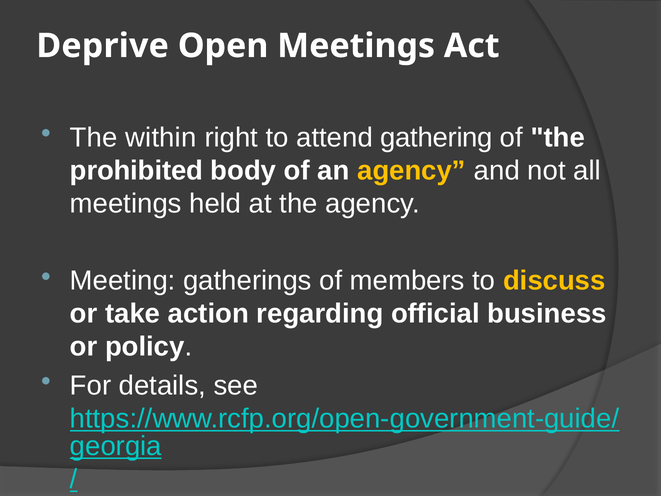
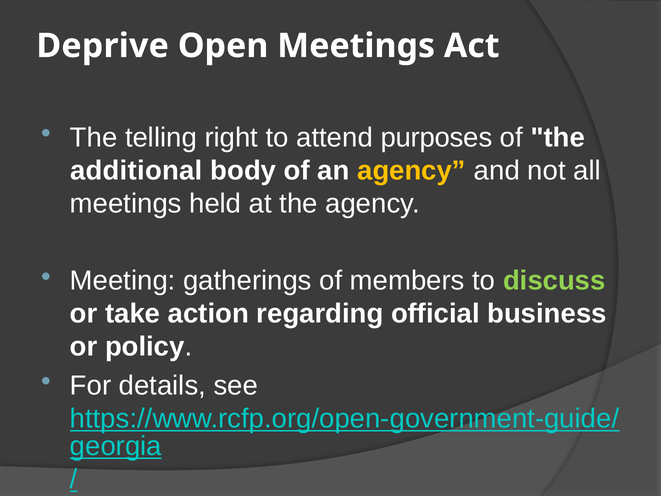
within: within -> telling (161, 137)
gathering: gathering -> purposes (436, 137)
prohibited: prohibited -> additional (136, 170)
discuss colour: yellow -> light green (554, 281)
